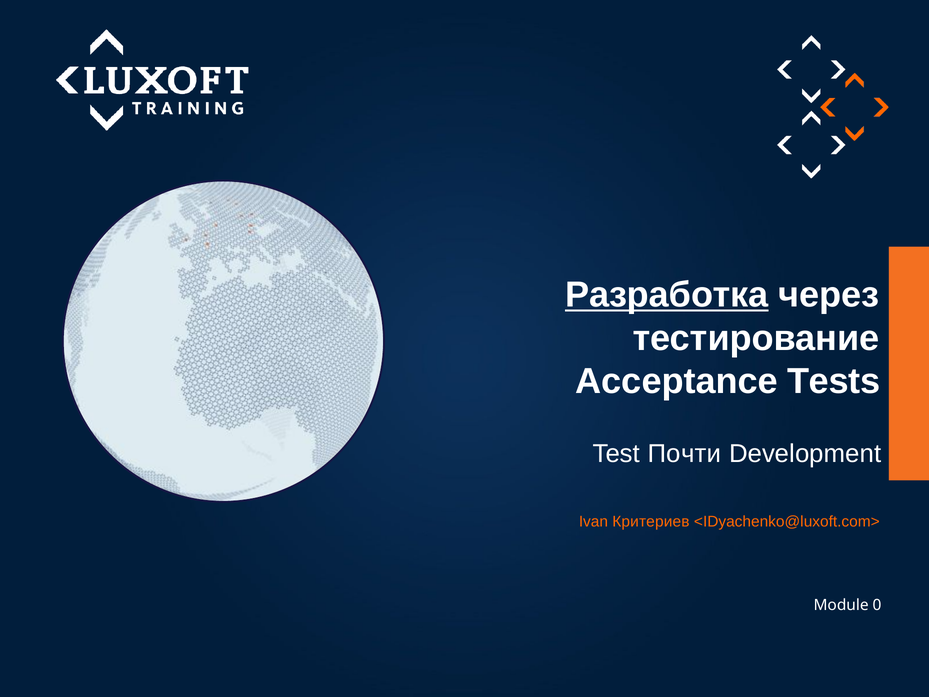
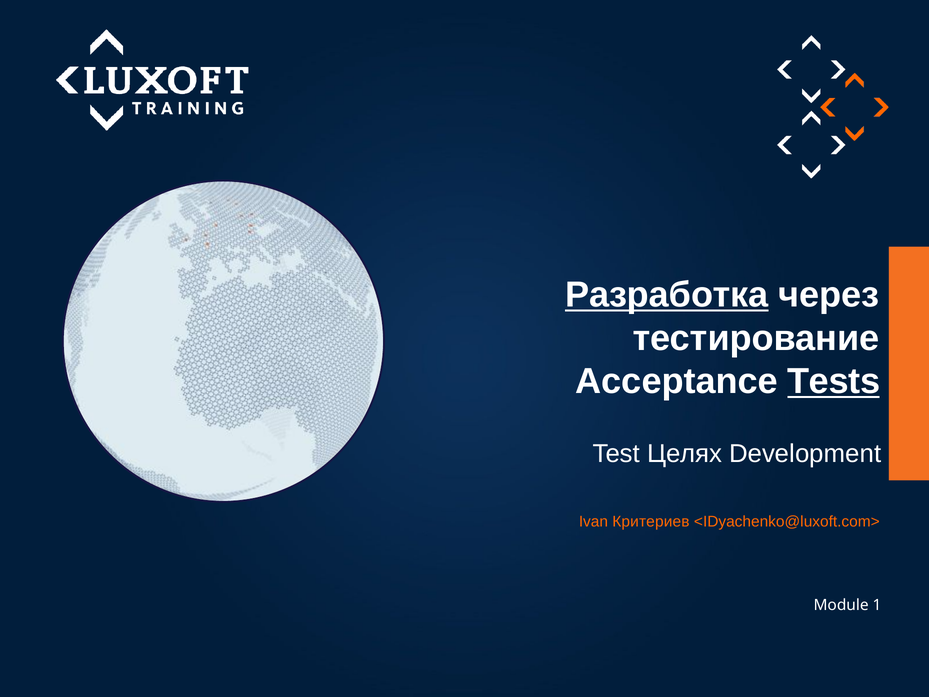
Tests underline: none -> present (834, 381)
Почти: Почти -> Целях (685, 453)
Module 0: 0 -> 1 (877, 605)
